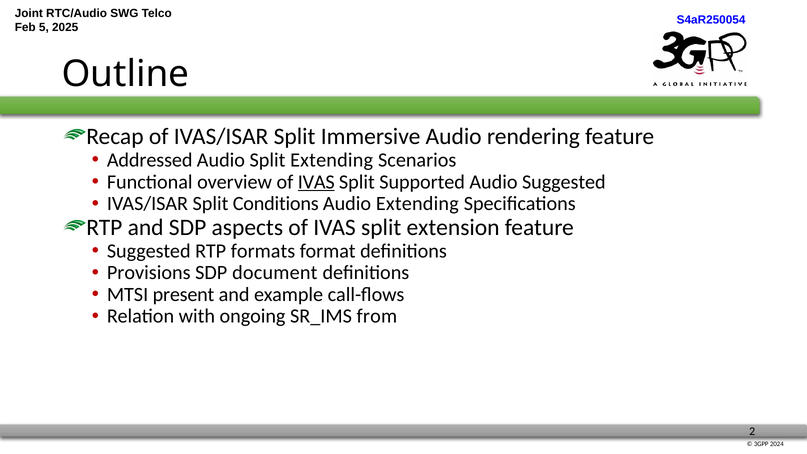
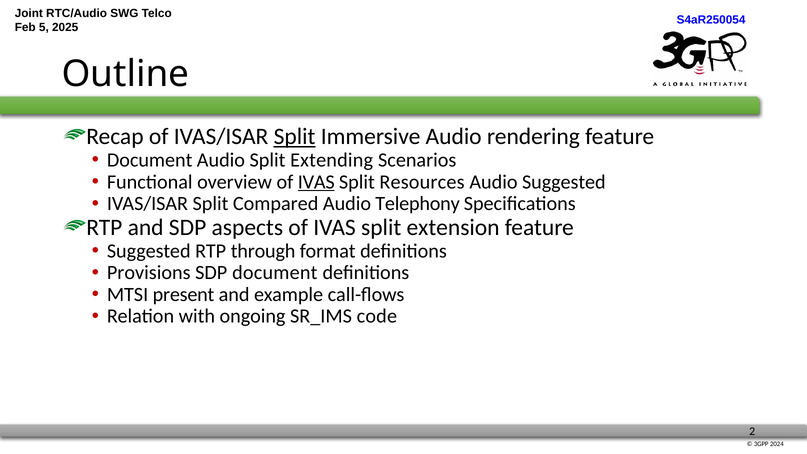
Split underline: none -> present (295, 136)
Addressed: Addressed -> Document (150, 160)
Supported: Supported -> Resources (422, 182)
Conditions: Conditions -> Compared (276, 204)
Audio Extending: Extending -> Telephony (418, 204)
formats: formats -> through (263, 251)
from: from -> code (377, 316)
